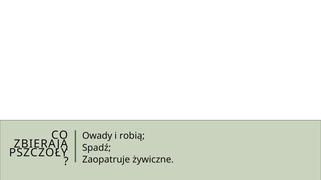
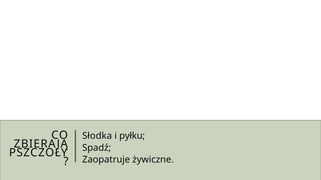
Owady: Owady -> Słodka (97, 136)
robią: robią -> pyłku (132, 136)
